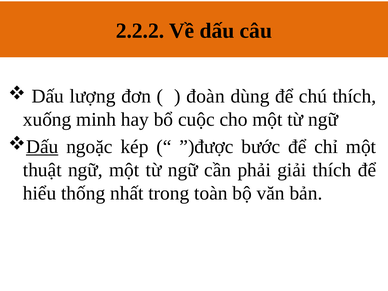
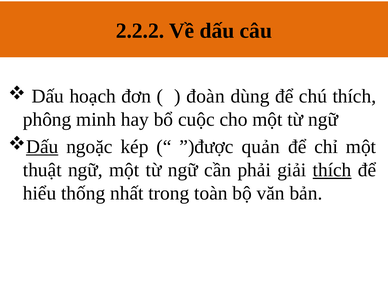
lượng: lượng -> hoạch (93, 96)
xuống: xuống -> phông (47, 120)
bước: bước -> quản (261, 147)
thích underline: none -> present (332, 170)
